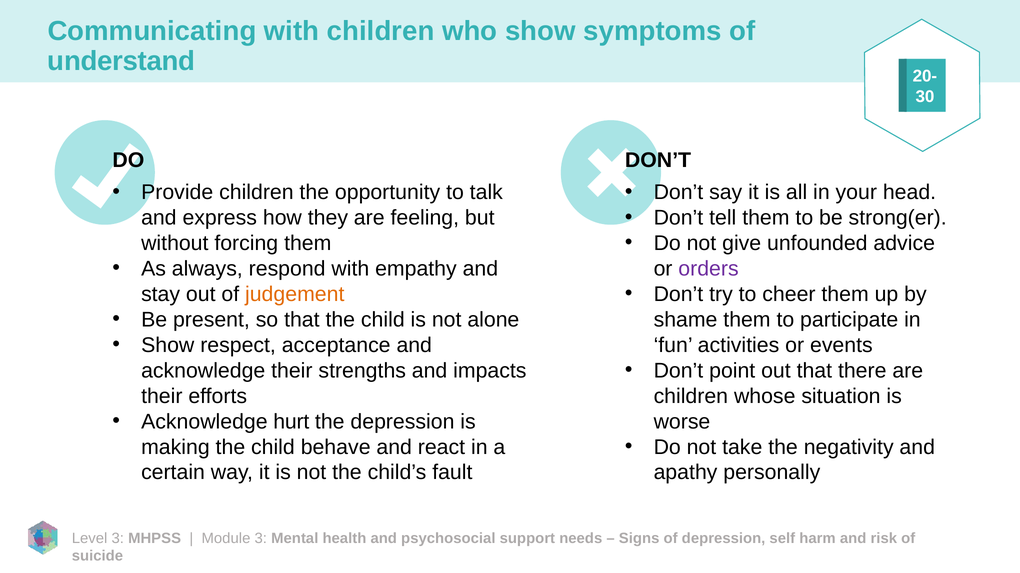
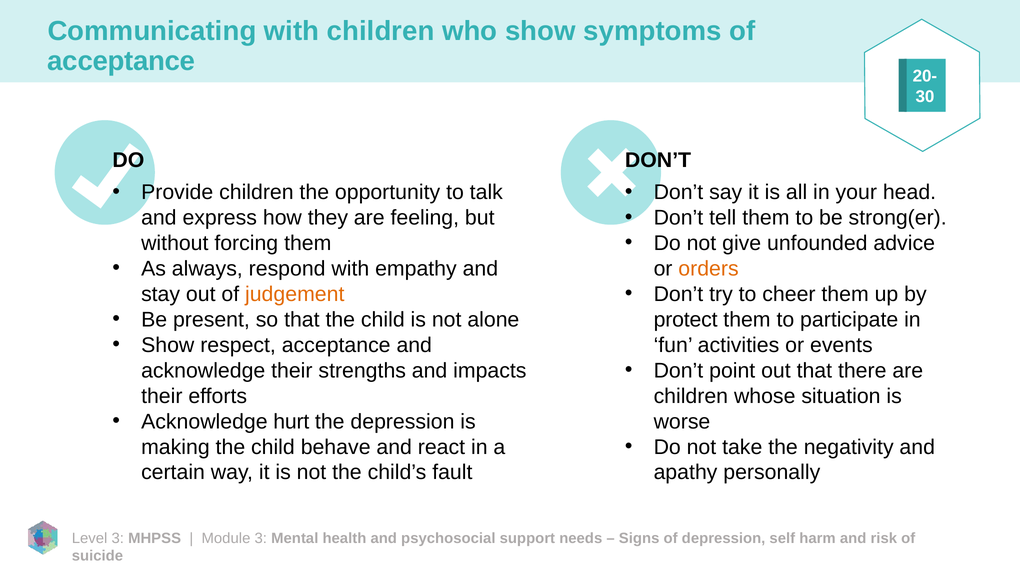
understand: understand -> acceptance (121, 61)
orders colour: purple -> orange (708, 269)
shame: shame -> protect (686, 320)
